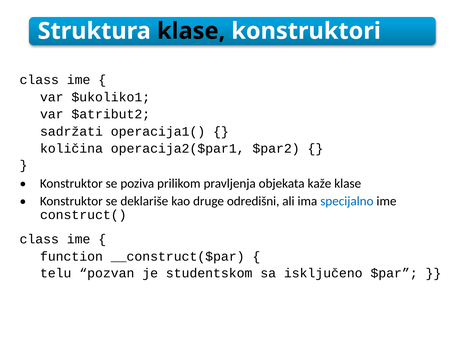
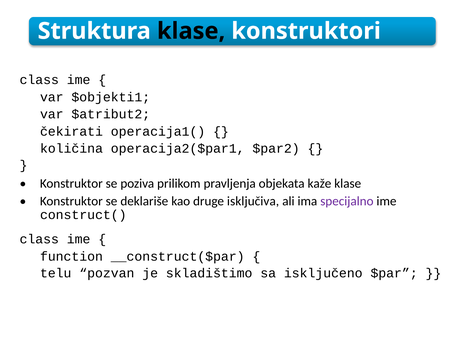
$ukoliko1: $ukoliko1 -> $objekti1 (111, 97)
sadržati: sadržati -> čekirati (71, 132)
odredišni: odredišni -> isključiva (253, 201)
specijalno colour: blue -> purple (347, 201)
studentskom: studentskom -> skladištimo (209, 274)
